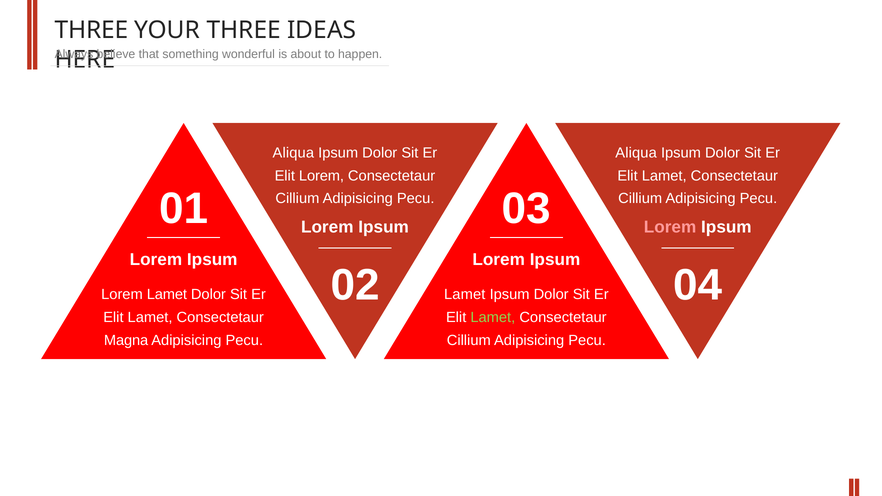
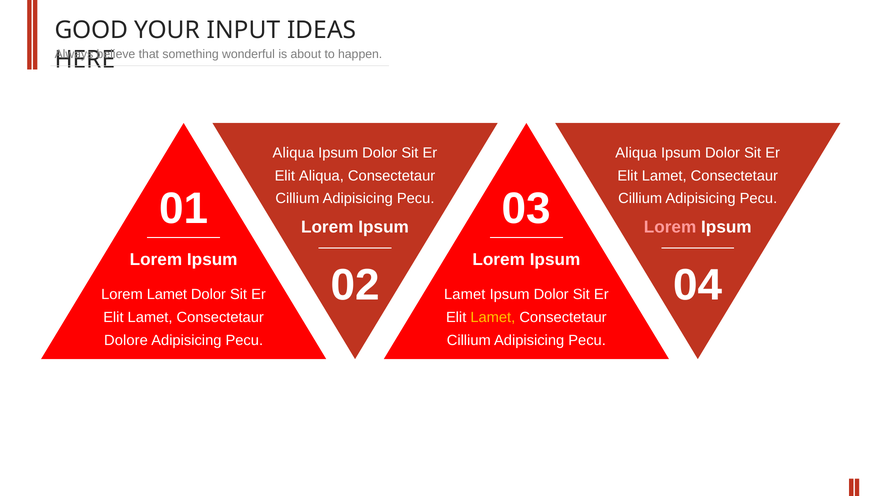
THREE: THREE -> GOOD (91, 30)
YOUR THREE: THREE -> INPUT (244, 30)
Elit Lorem: Lorem -> Aliqua (321, 176)
Lamet colour: light green -> yellow (493, 317)
Magna: Magna -> Dolore (126, 340)
